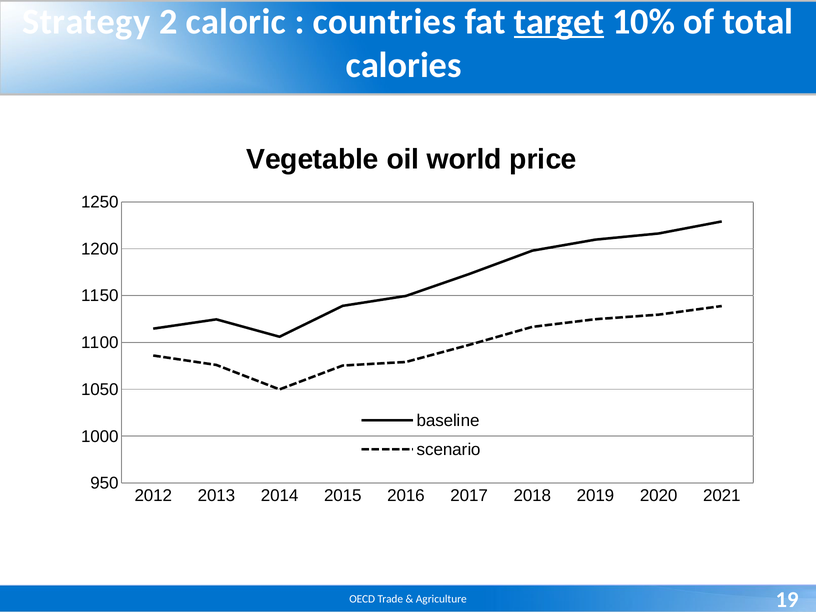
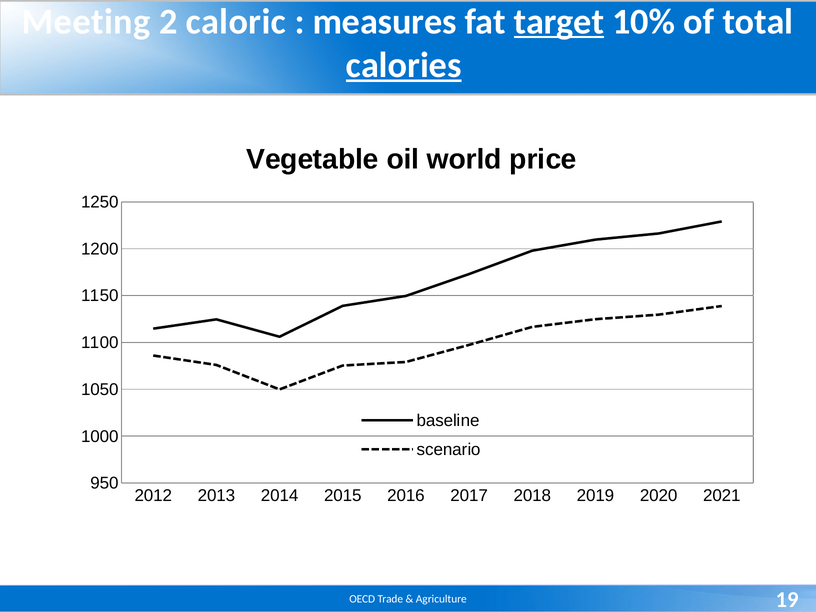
Strategy: Strategy -> Meeting (86, 22)
countries: countries -> measures (385, 22)
calories underline: none -> present (404, 65)
